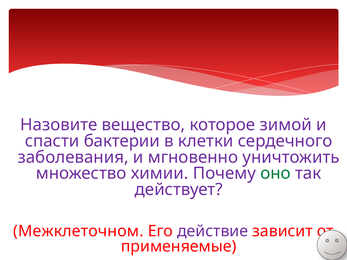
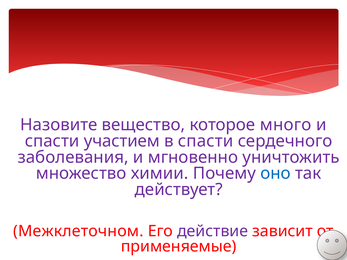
зимой: зимой -> много (286, 125)
бактерии: бактерии -> участием (122, 141)
в клетки: клетки -> спасти (206, 141)
оно colour: green -> blue (276, 174)
